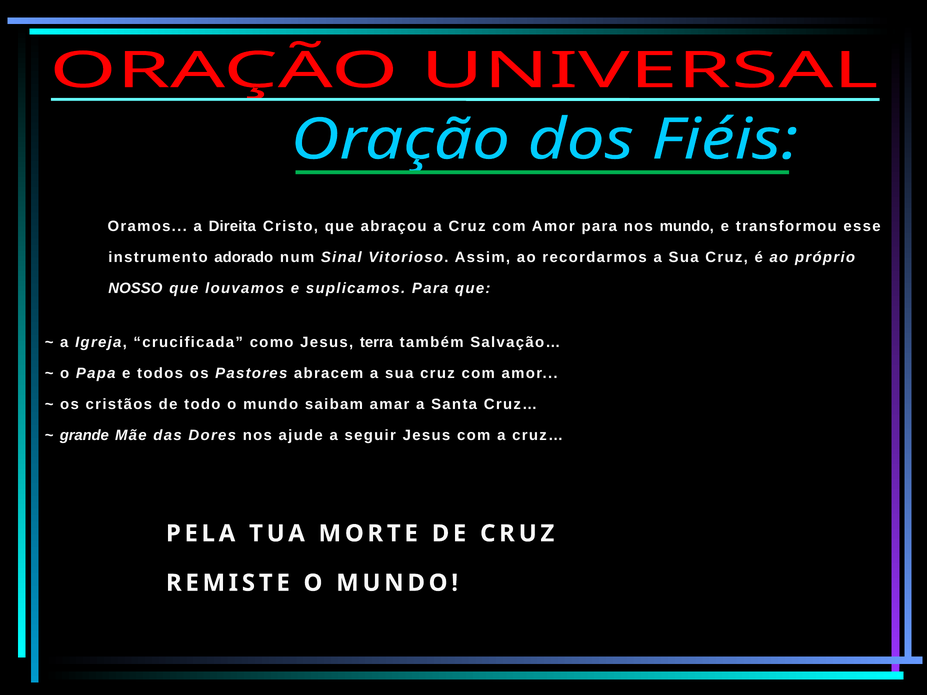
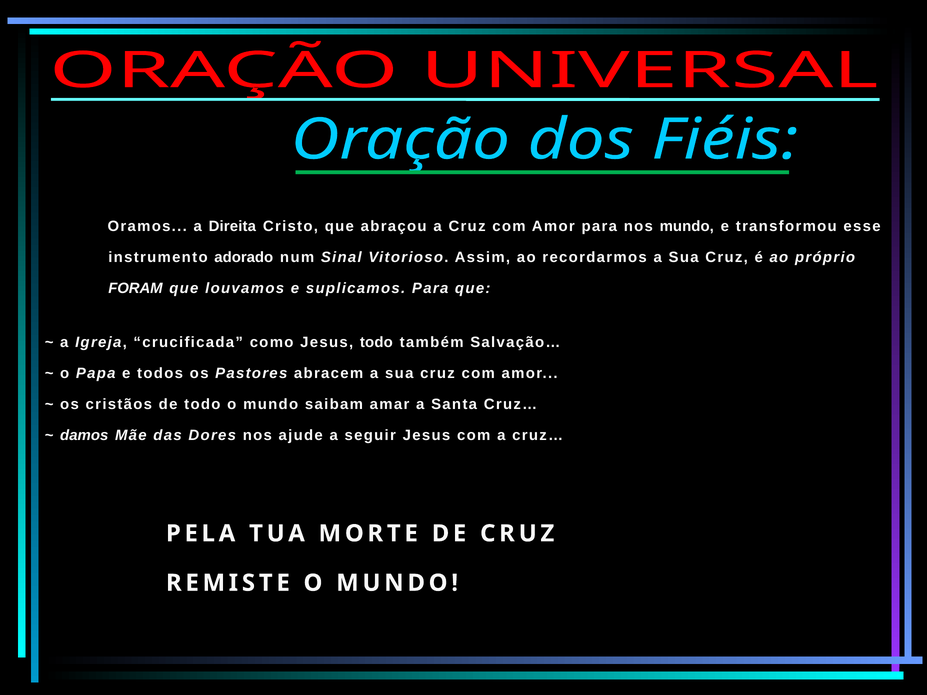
NOSSO: NOSSO -> FORAM (135, 288)
Jesus terra: terra -> todo (376, 343)
grande: grande -> damos (84, 435)
